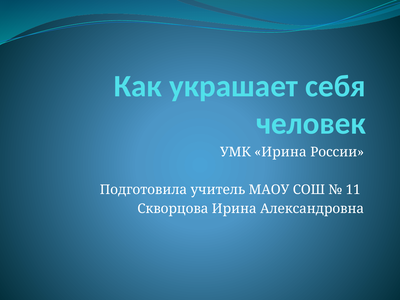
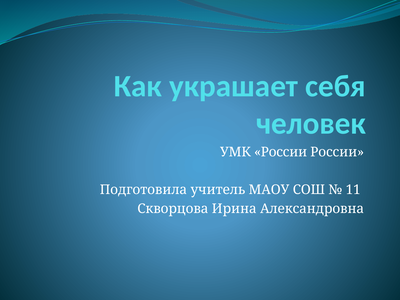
УМК Ирина: Ирина -> России (281, 152)
